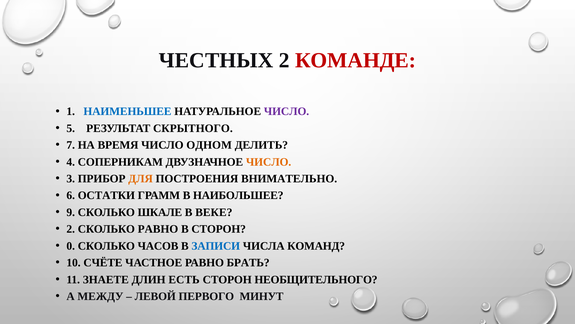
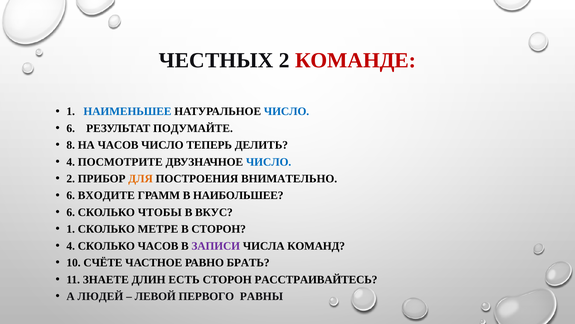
ЧИСЛО colour: purple -> blue (287, 111)
5: 5 -> 6 (71, 128)
СКРЫТНОГО: СКРЫТНОГО -> ПОДУМАЙТЕ (193, 128)
7: 7 -> 8 (71, 145)
НА ВРЕМЯ: ВРЕМЯ -> ЧАСОВ (118, 145)
ОДНОМ: ОДНОМ -> ТЕПЕРЬ (209, 145)
СОПЕРНИКАМ: СОПЕРНИКАМ -> ПОСМОТРИТЕ (120, 162)
ЧИСЛО colour: orange -> blue (269, 162)
3: 3 -> 2 (71, 178)
ОСТАТКИ: ОСТАТКИ -> ВХОДИТЕ (106, 195)
9: 9 -> 6 (71, 212)
ШКАЛЕ: ШКАЛЕ -> ЧТОБЫ (160, 212)
ВЕКЕ: ВЕКЕ -> ВКУС (214, 212)
2: 2 -> 1 (71, 229)
СКОЛЬКО РАВНО: РАВНО -> МЕТРЕ (158, 229)
0: 0 -> 4 (71, 246)
ЗАПИСИ colour: blue -> purple (216, 246)
НЕОБЩИТЕЛЬНОГО: НЕОБЩИТЕЛЬНОГО -> РАССТРАИВАЙТЕСЬ (316, 279)
МЕЖДУ: МЕЖДУ -> ЛЮДЕЙ (100, 296)
МИНУТ: МИНУТ -> РАВНЫ (261, 296)
